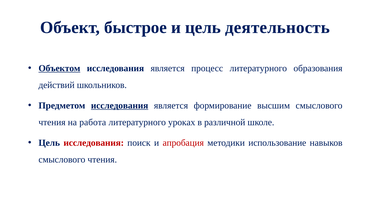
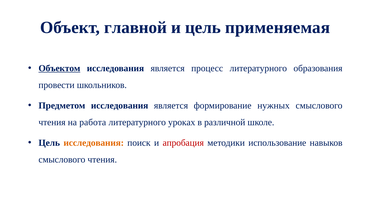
быстрое: быстрое -> главной (136, 28)
деятельность: деятельность -> применяемая (278, 28)
действий: действий -> провести (57, 85)
исследования underline: present -> none (120, 105)
высшим: высшим -> нужных (274, 105)
исследования colour: red -> orange (94, 143)
